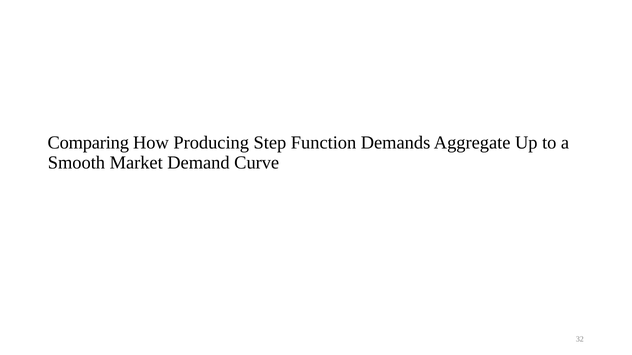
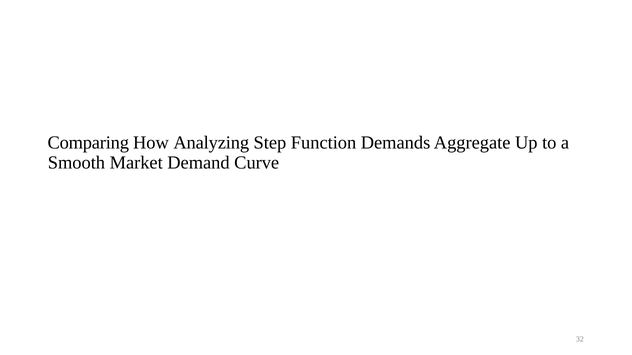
Producing: Producing -> Analyzing (211, 143)
